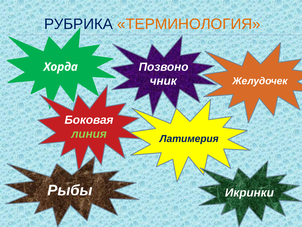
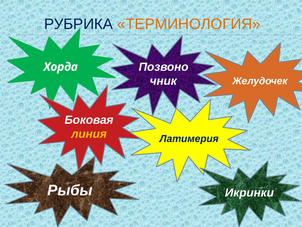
линия colour: light green -> yellow (89, 134)
